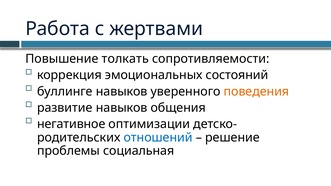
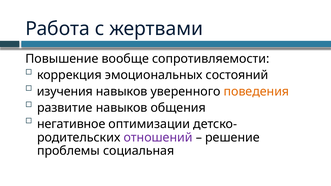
толкать: толкать -> вообще (125, 59)
буллинге: буллинге -> изучения (65, 92)
отношений colour: blue -> purple (158, 138)
